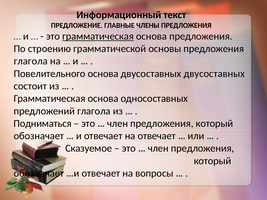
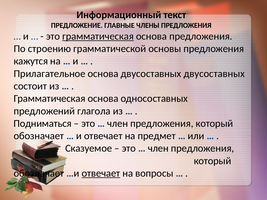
глагола: глагола -> кажутся (31, 61)
Повелительного: Повелительного -> Прилагательное (50, 74)
на отвечает: отвечает -> предмет (157, 136)
отвечает underline: none -> present (101, 173)
